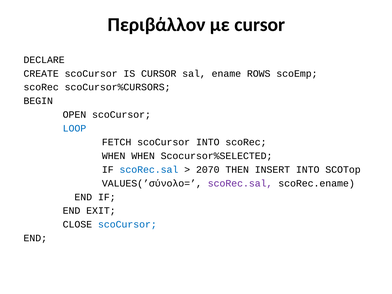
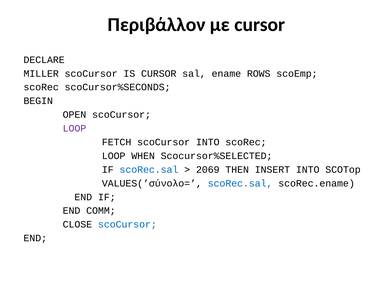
CREATE: CREATE -> MILLER (41, 74)
scoCursor%CURSORS: scoCursor%CURSORS -> scoCursor%SECONDS (118, 87)
LOOP colour: blue -> purple (74, 128)
WHEN: WHEN -> LOOP (114, 156)
2070: 2070 -> 2069 (208, 170)
scoRec.sal colour: purple -> blue (240, 183)
EXIT: EXIT -> COMM (101, 211)
